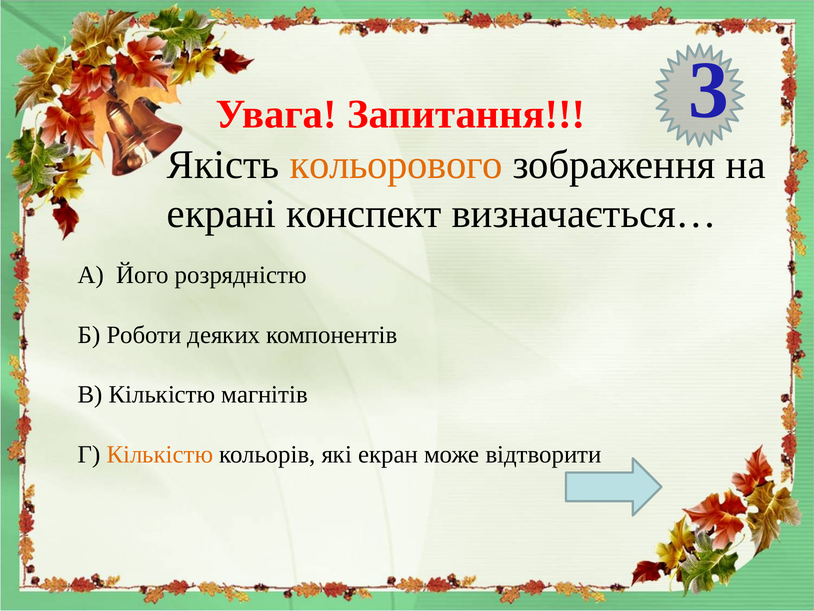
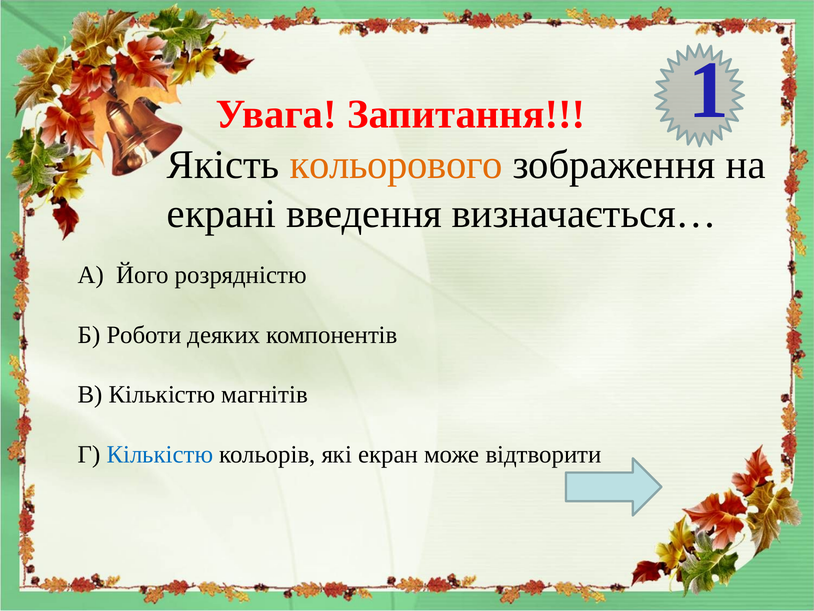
3: 3 -> 1 (708, 90)
конспект: конспект -> введення (364, 214)
Кількістю colour: orange -> blue (160, 454)
